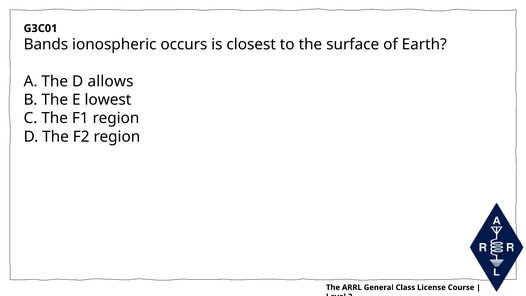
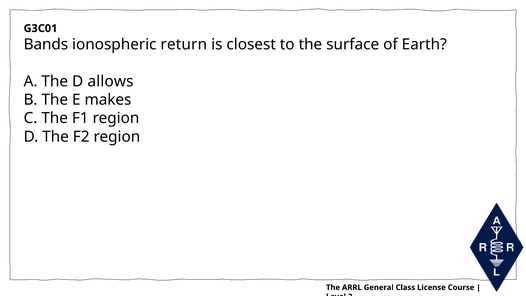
occurs: occurs -> return (184, 44)
lowest: lowest -> makes (108, 100)
